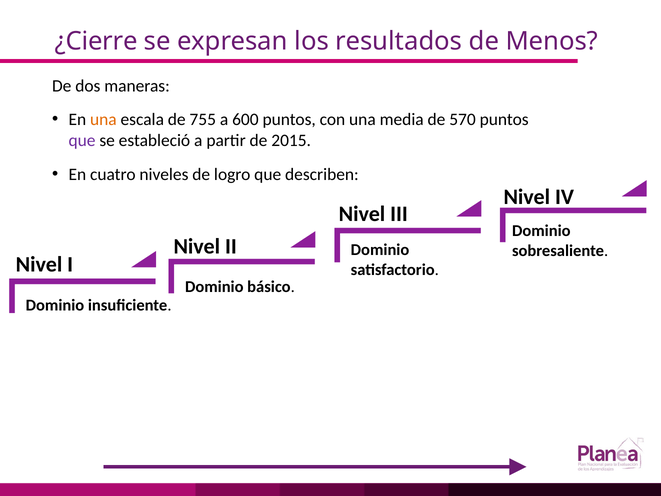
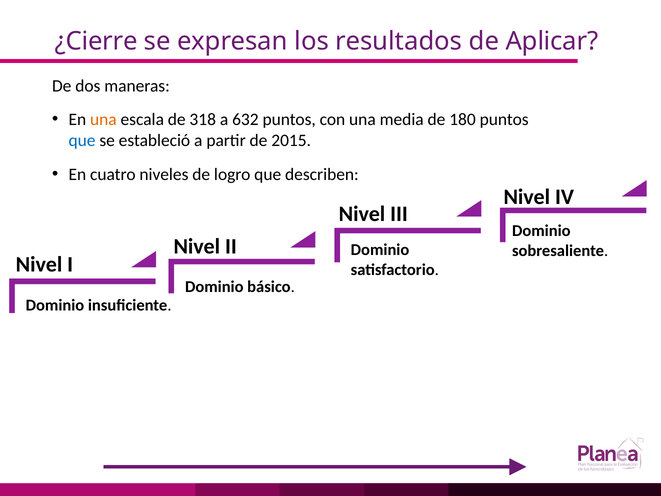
Menos: Menos -> Aplicar (552, 41)
755: 755 -> 318 (203, 120)
600: 600 -> 632 (245, 120)
570: 570 -> 180 (463, 120)
que colour: purple -> blue (82, 140)
